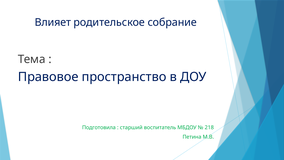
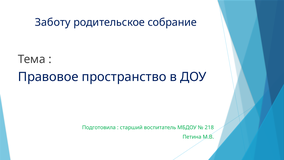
Влияет: Влияет -> Заботу (53, 22)
